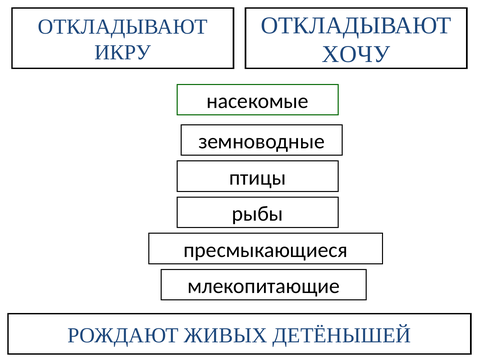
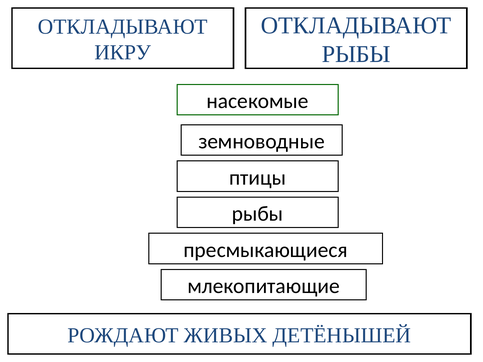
ХОЧУ: ХОЧУ -> РЫБЫ (356, 54)
